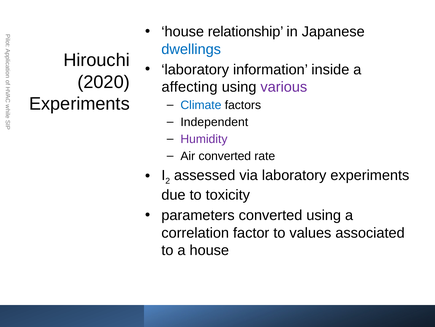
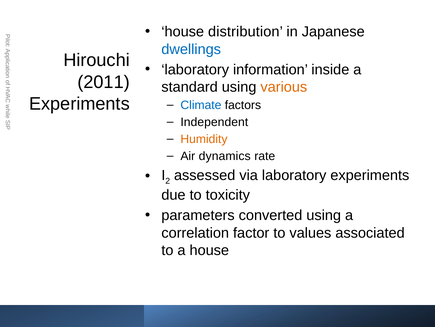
relationship: relationship -> distribution (245, 32)
2020: 2020 -> 2011 (104, 82)
affecting: affecting -> standard (190, 87)
various colour: purple -> orange (284, 87)
Humidity colour: purple -> orange (204, 139)
Air converted: converted -> dynamics (225, 156)
